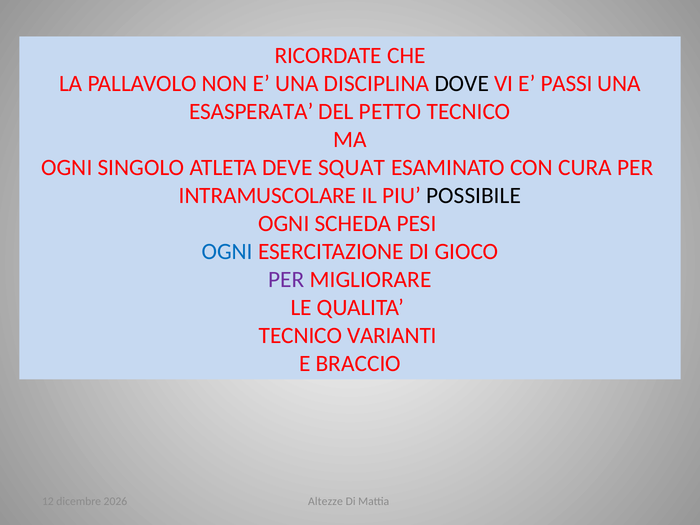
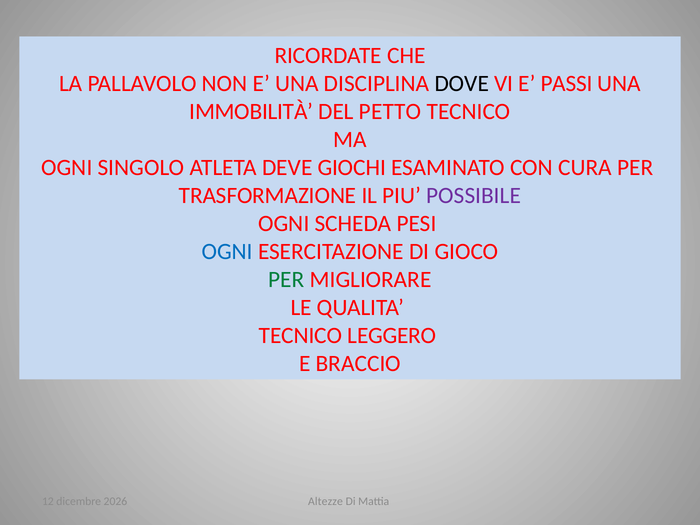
ESASPERATA: ESASPERATA -> IMMOBILITÀ (251, 112)
SQUAT: SQUAT -> GIOCHI (352, 168)
INTRAMUSCOLARE: INTRAMUSCOLARE -> TRASFORMAZIONE (268, 196)
POSSIBILE colour: black -> purple (474, 196)
PER colour: purple -> green (286, 280)
VARIANTI: VARIANTI -> LEGGERO (392, 336)
